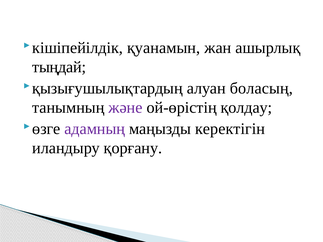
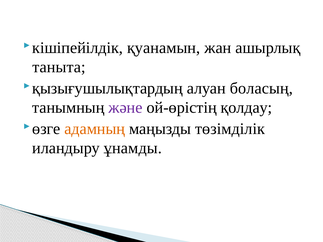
тыңдай: тыңдай -> таныта (59, 67)
адамның colour: purple -> orange (95, 129)
керектігін: керектігін -> төзімділік (230, 129)
қорғану: қорғану -> ұнамды (133, 148)
